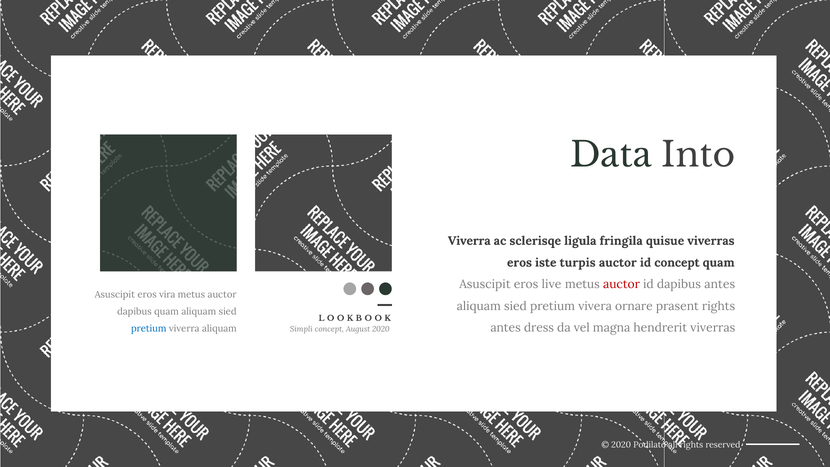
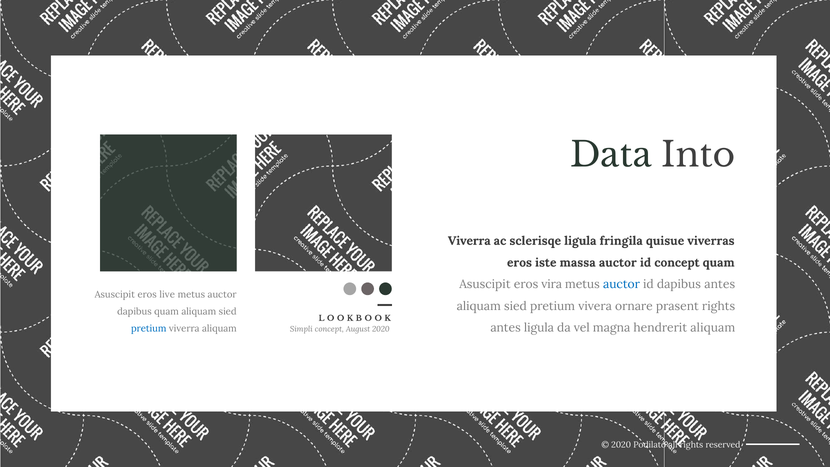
turpis: turpis -> massa (578, 262)
live: live -> vira (552, 284)
auctor colour: red -> blue (621, 284)
vira: vira -> live (167, 294)
antes dress: dress -> ligula (539, 328)
hendrerit viverras: viverras -> aliquam (713, 328)
